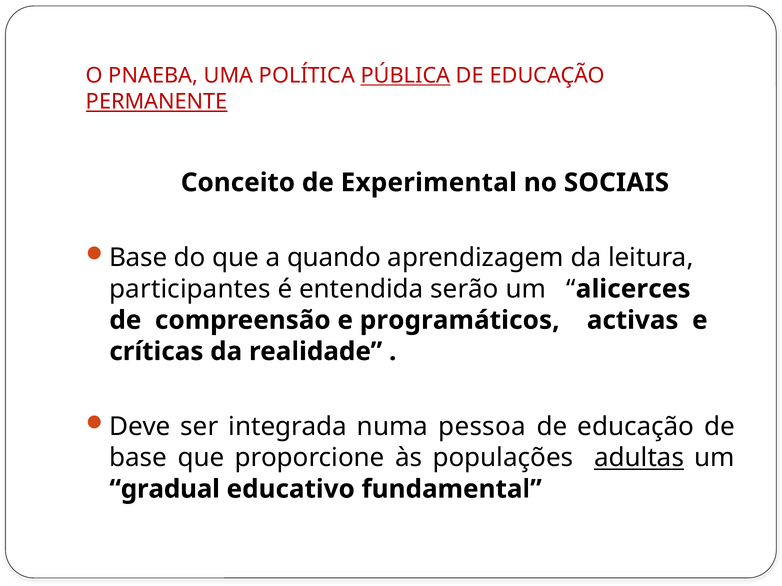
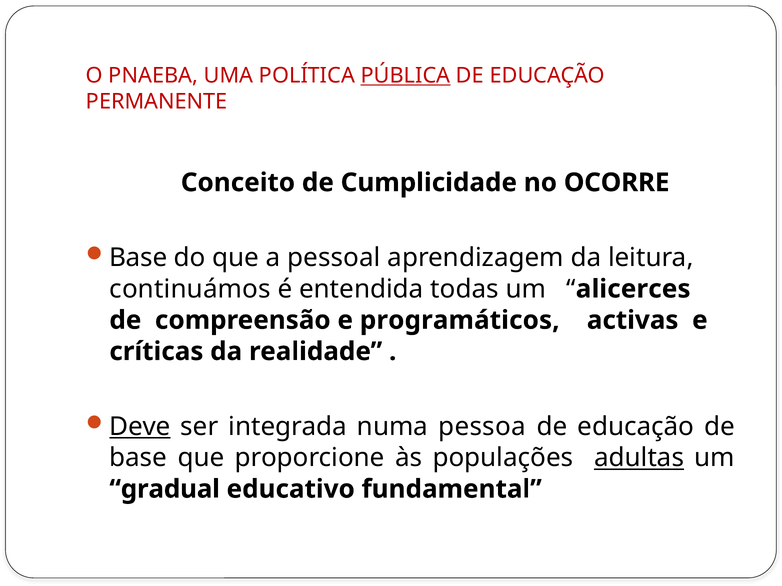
PERMANENTE underline: present -> none (157, 102)
Experimental: Experimental -> Cumplicidade (429, 183)
SOCIAIS: SOCIAIS -> OCORRE (617, 183)
quando: quando -> pessoal (334, 258)
participantes: participantes -> continuámos (190, 289)
serão: serão -> todas (465, 289)
Deve underline: none -> present (140, 427)
